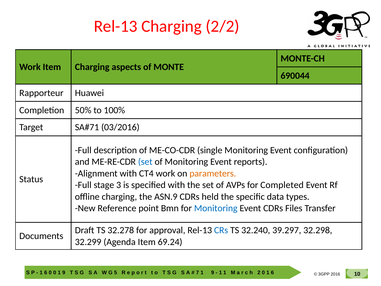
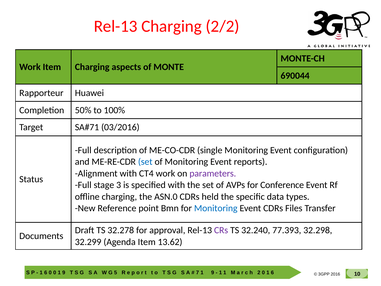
parameters colour: orange -> purple (213, 173)
Completed: Completed -> Conference (282, 185)
ASN.9: ASN.9 -> ASN.0 (166, 197)
CRs colour: blue -> purple (221, 230)
39.297: 39.297 -> 77.393 (287, 230)
69.24: 69.24 -> 13.62 (170, 242)
